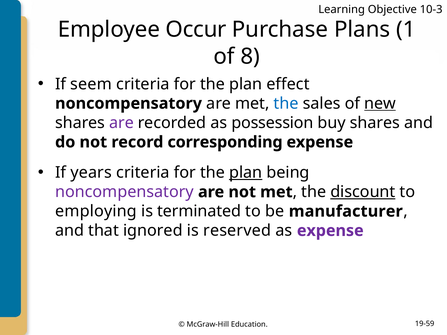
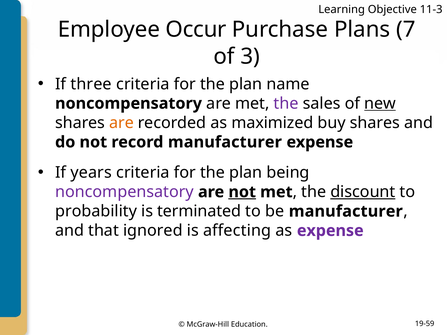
10-3: 10-3 -> 11-3 (431, 10)
1: 1 -> 7 (406, 30)
8: 8 -> 3 (250, 56)
seem: seem -> three (91, 84)
effect: effect -> name (288, 84)
the colour: blue -> purple (286, 103)
are colour: purple -> orange (121, 123)
possession: possession -> maximized (272, 123)
record corresponding: corresponding -> manufacturer (225, 142)
plan underline: present -> none (246, 173)
not underline: none -> present (242, 192)
employing: employing -> probability (96, 211)
reserved: reserved -> affecting (237, 231)
